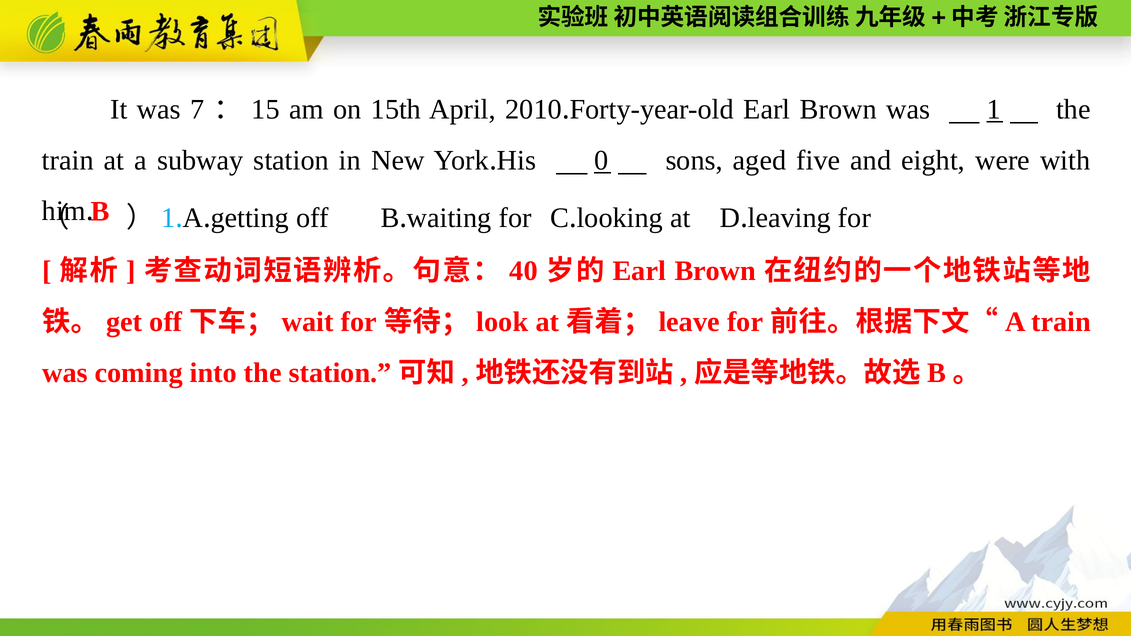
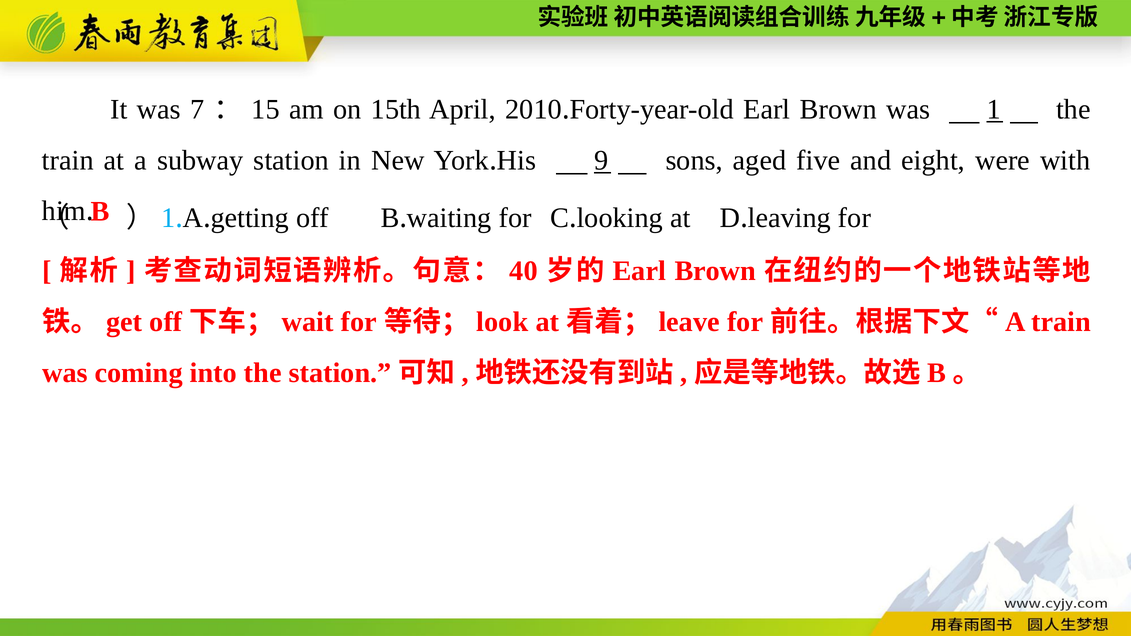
0: 0 -> 9 (601, 160)
